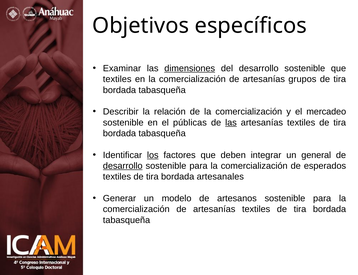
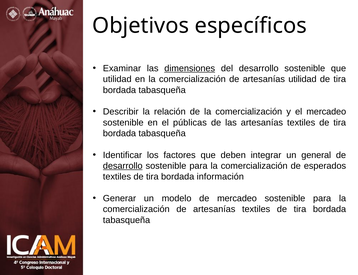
textiles: textiles -> utilidad (117, 79)
artesanías grupos: grupos -> utilidad (302, 79)
las underline: present -> none (231, 123)
los underline: present -> none (153, 155)
artesanales: artesanales -> información (220, 177)
de artesanos: artesanos -> mercadeo (237, 198)
